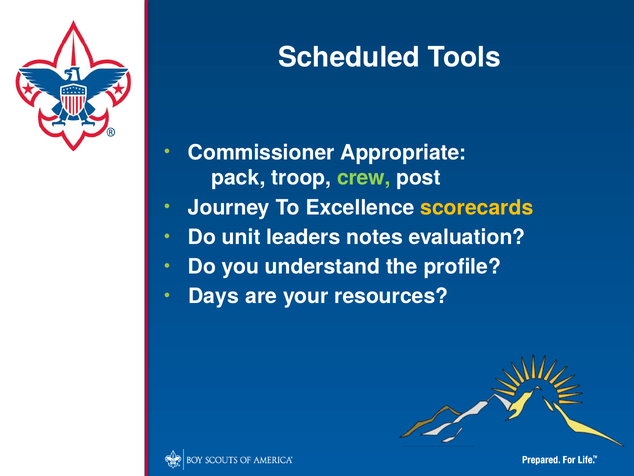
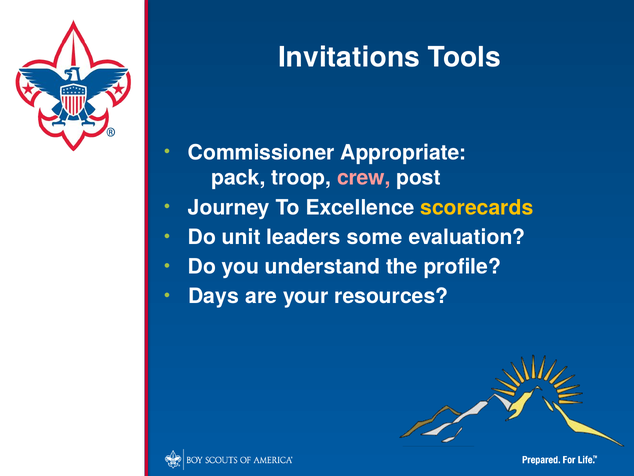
Scheduled: Scheduled -> Invitations (349, 57)
crew colour: light green -> pink (364, 178)
notes: notes -> some (375, 237)
